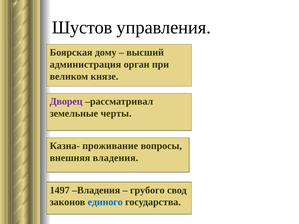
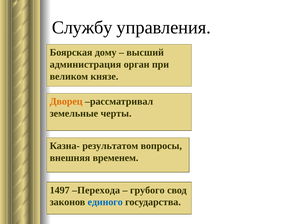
Шустов: Шустов -> Службу (82, 27)
Дворец colour: purple -> orange (66, 102)
проживание: проживание -> результатом (110, 146)
внешняя владения: владения -> временем (116, 158)
1497 Владения: Владения -> Перехода (96, 190)
